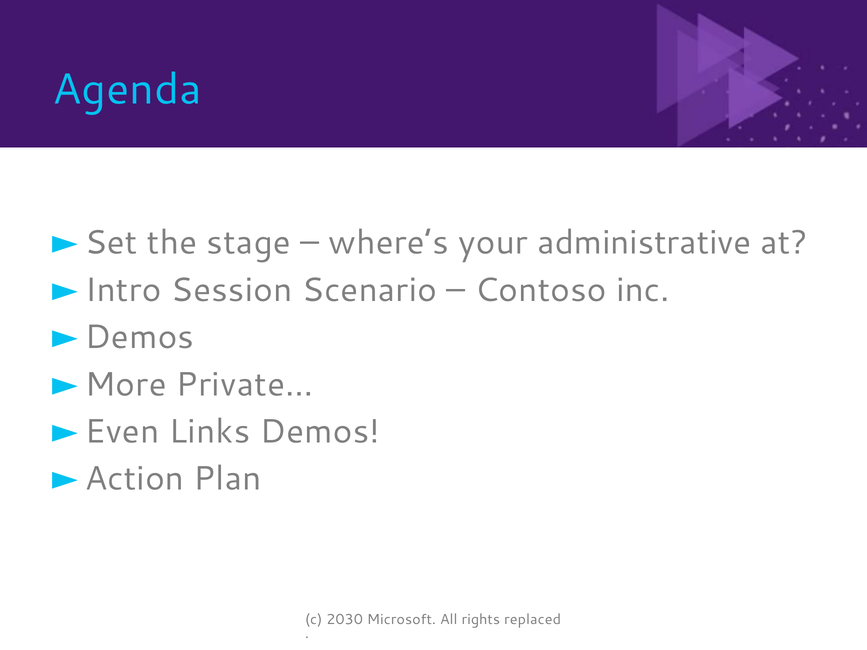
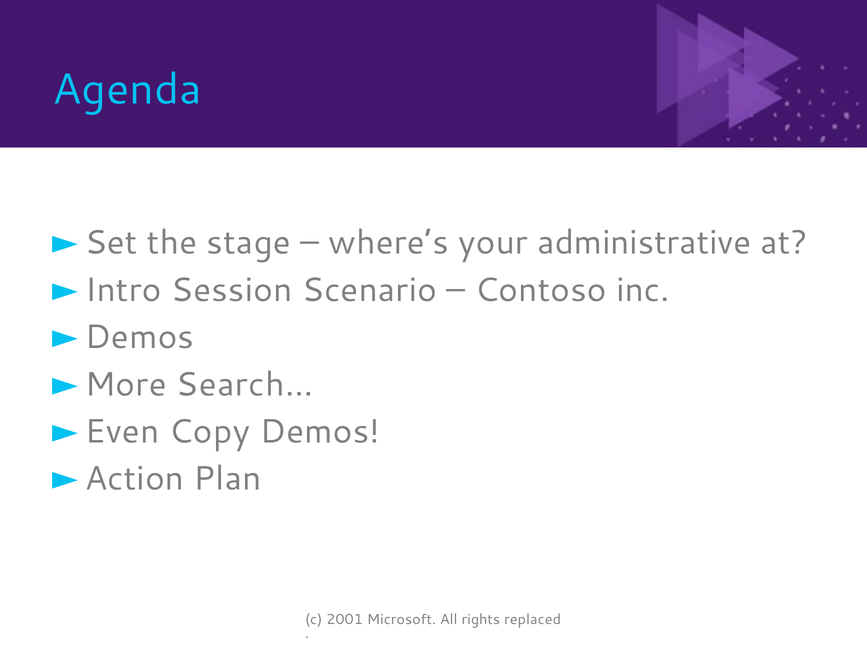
Private…: Private… -> Search… (245, 385)
Links: Links -> Copy (209, 432)
2030: 2030 -> 2001 (345, 619)
